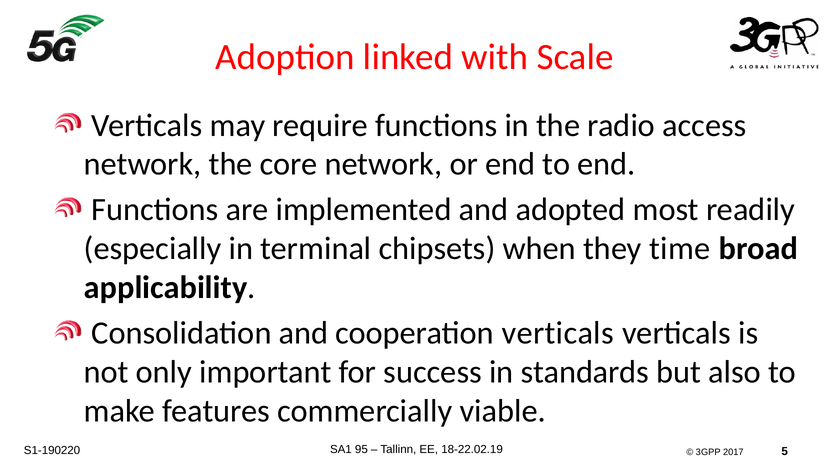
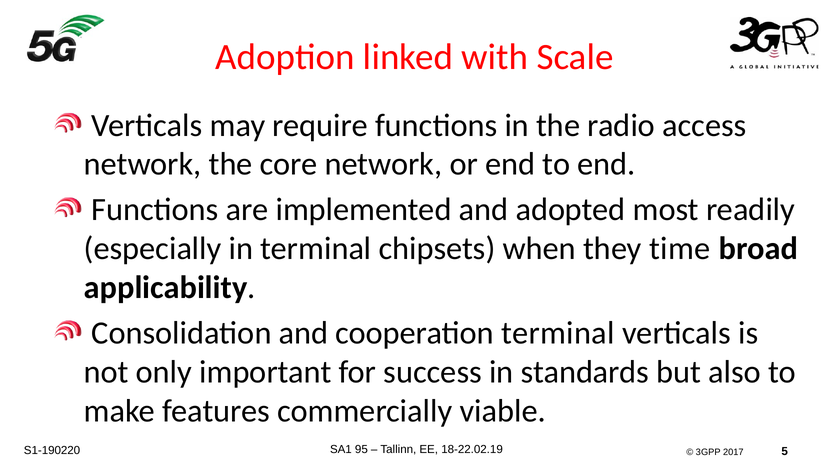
cooperation verticals: verticals -> terminal (558, 333)
